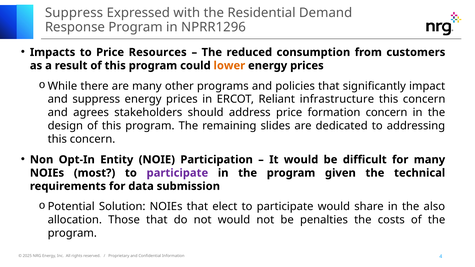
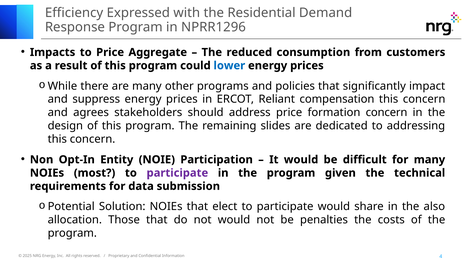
Suppress: Suppress -> Efficiency (74, 13)
Resources: Resources -> Aggregate (158, 52)
lower colour: orange -> blue (229, 66)
infrastructure: infrastructure -> compensation (337, 99)
